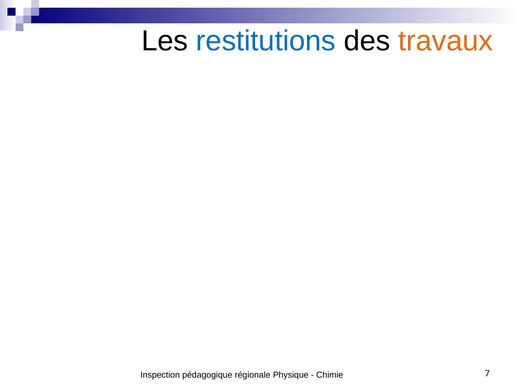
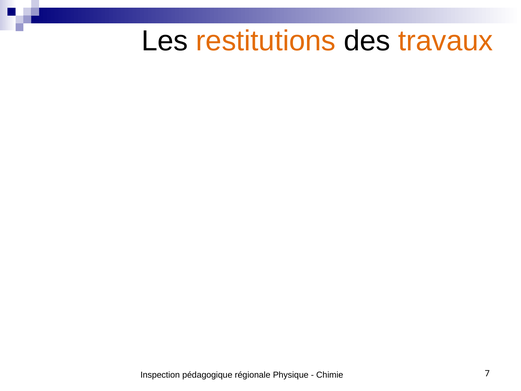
restitutions colour: blue -> orange (266, 41)
